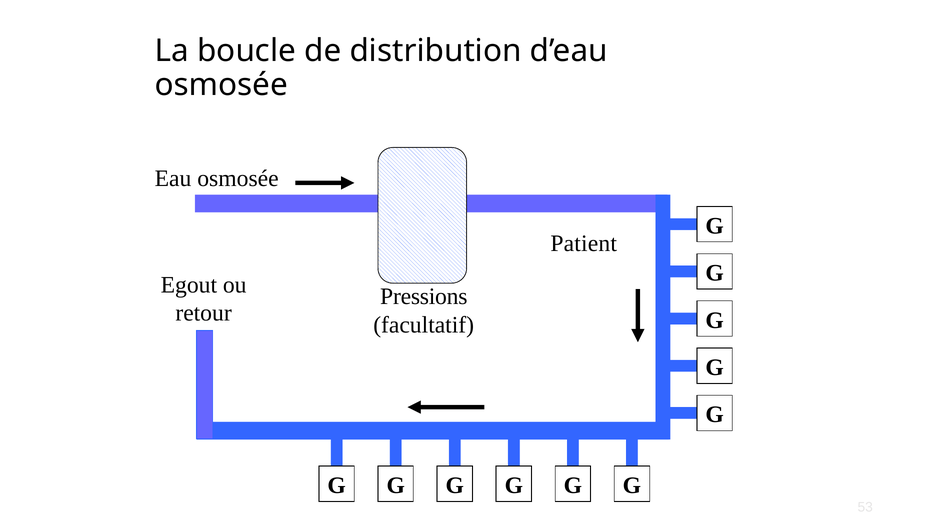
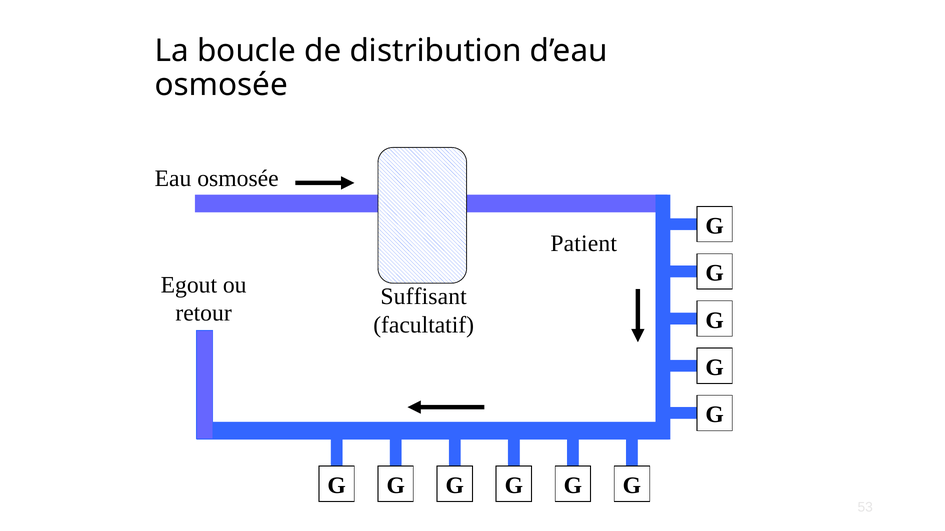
Pressions: Pressions -> Suffisant (424, 297)
